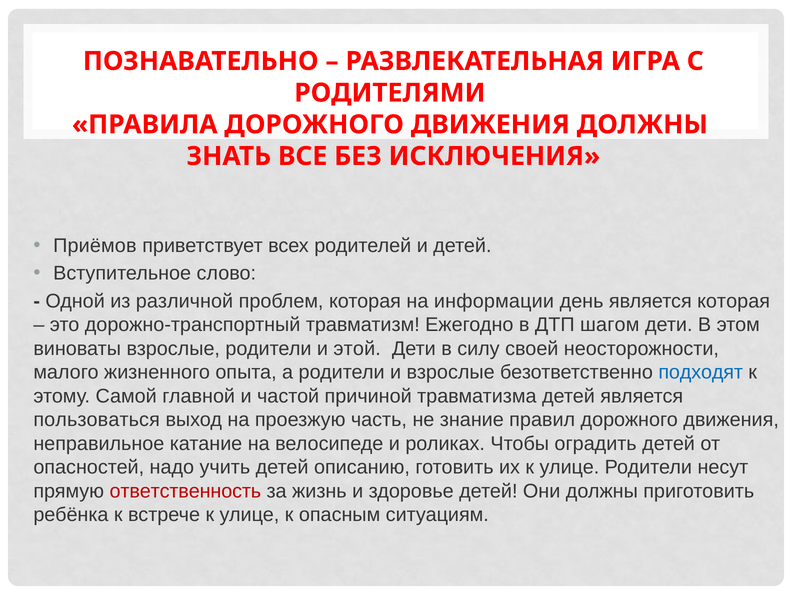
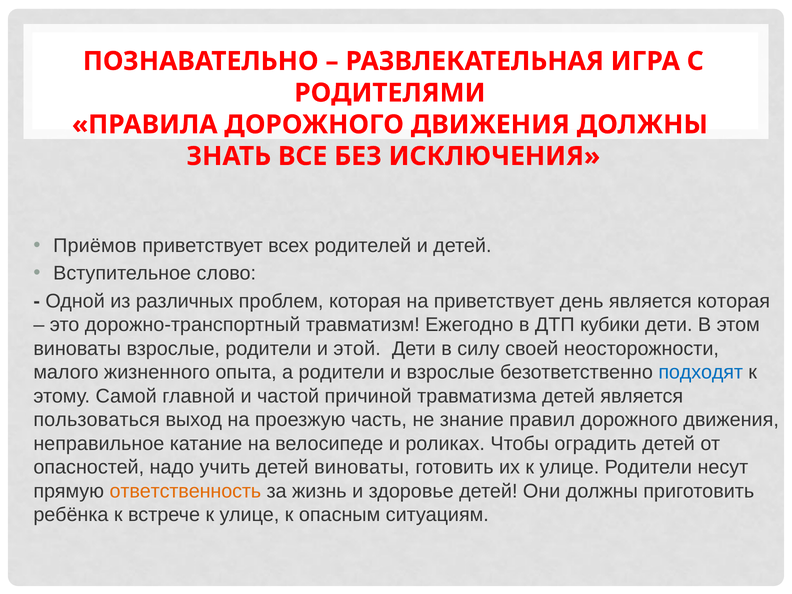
различной: различной -> различных (185, 301)
на информации: информации -> приветствует (494, 301)
шагом: шагом -> кубики (610, 325)
детей описанию: описанию -> виноваты (362, 467)
ответственность colour: red -> orange (185, 491)
